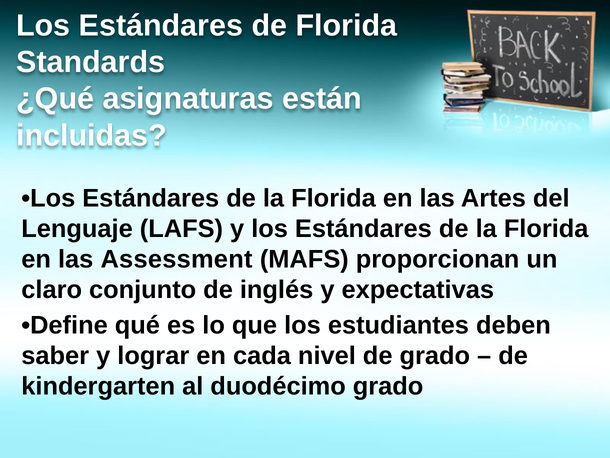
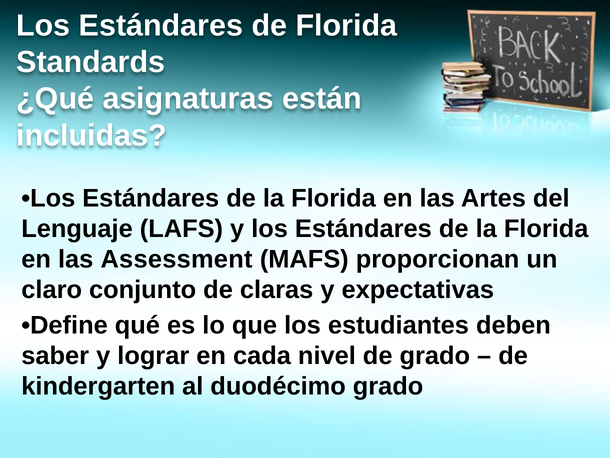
inglés: inglés -> claras (277, 289)
